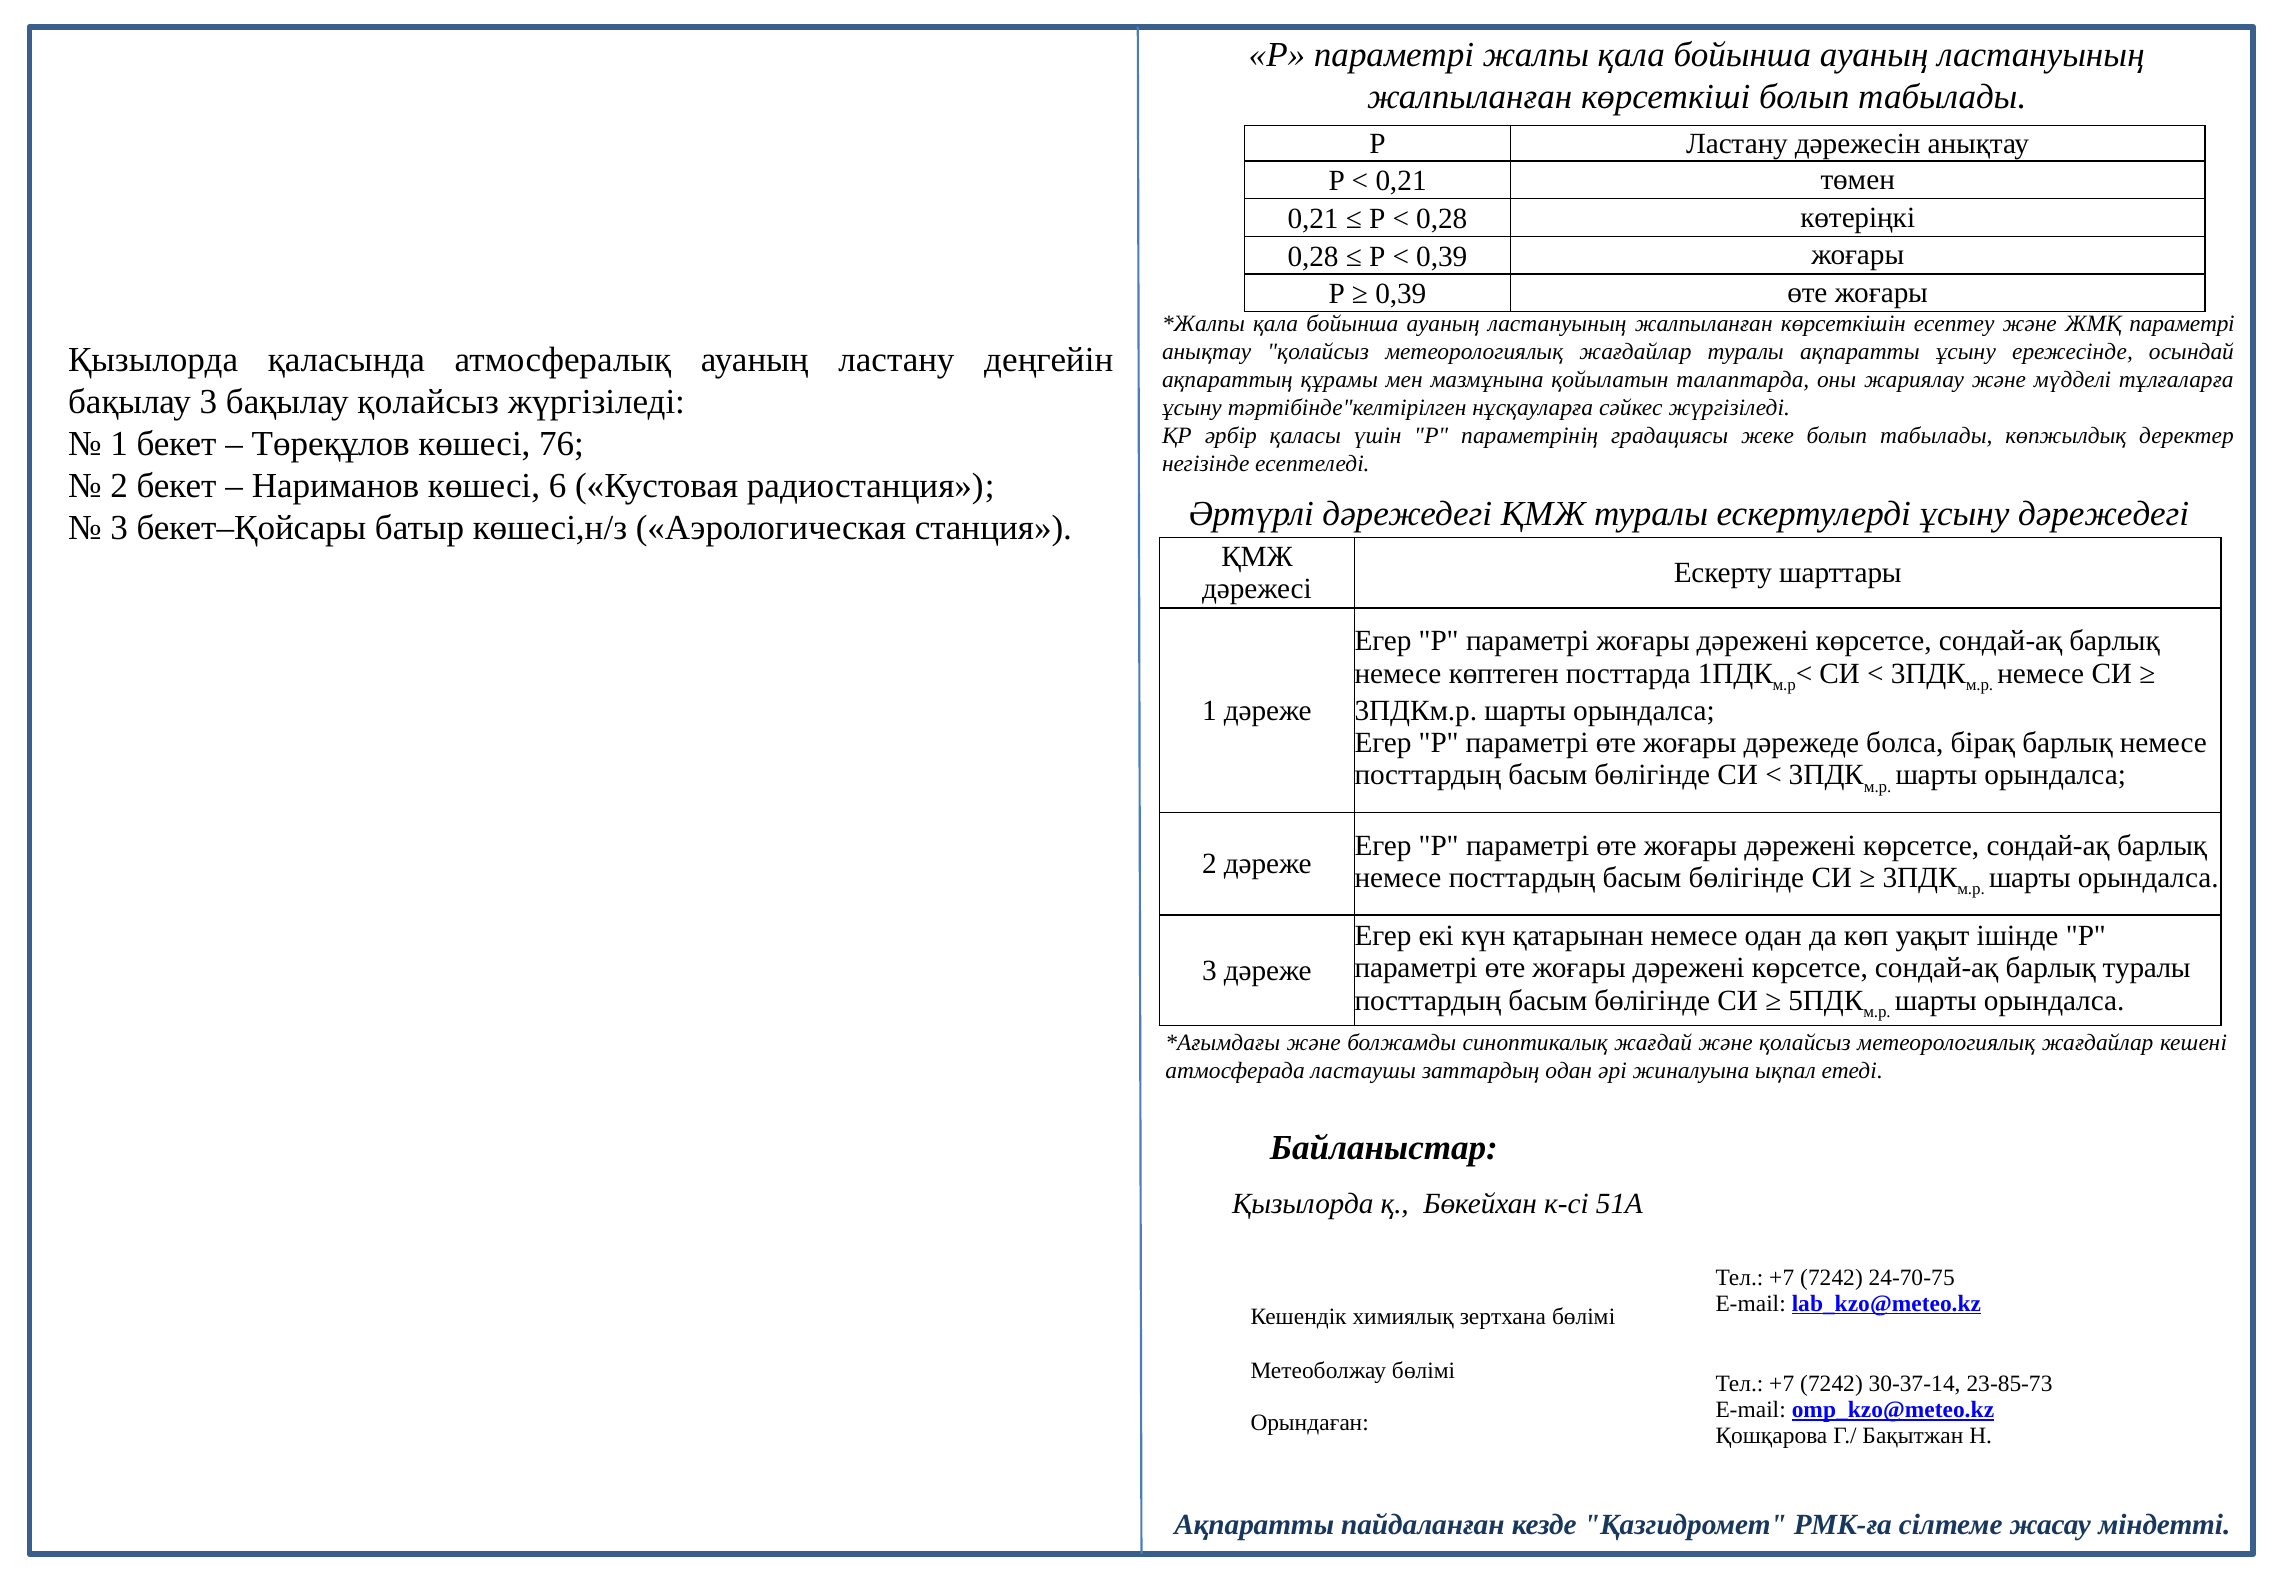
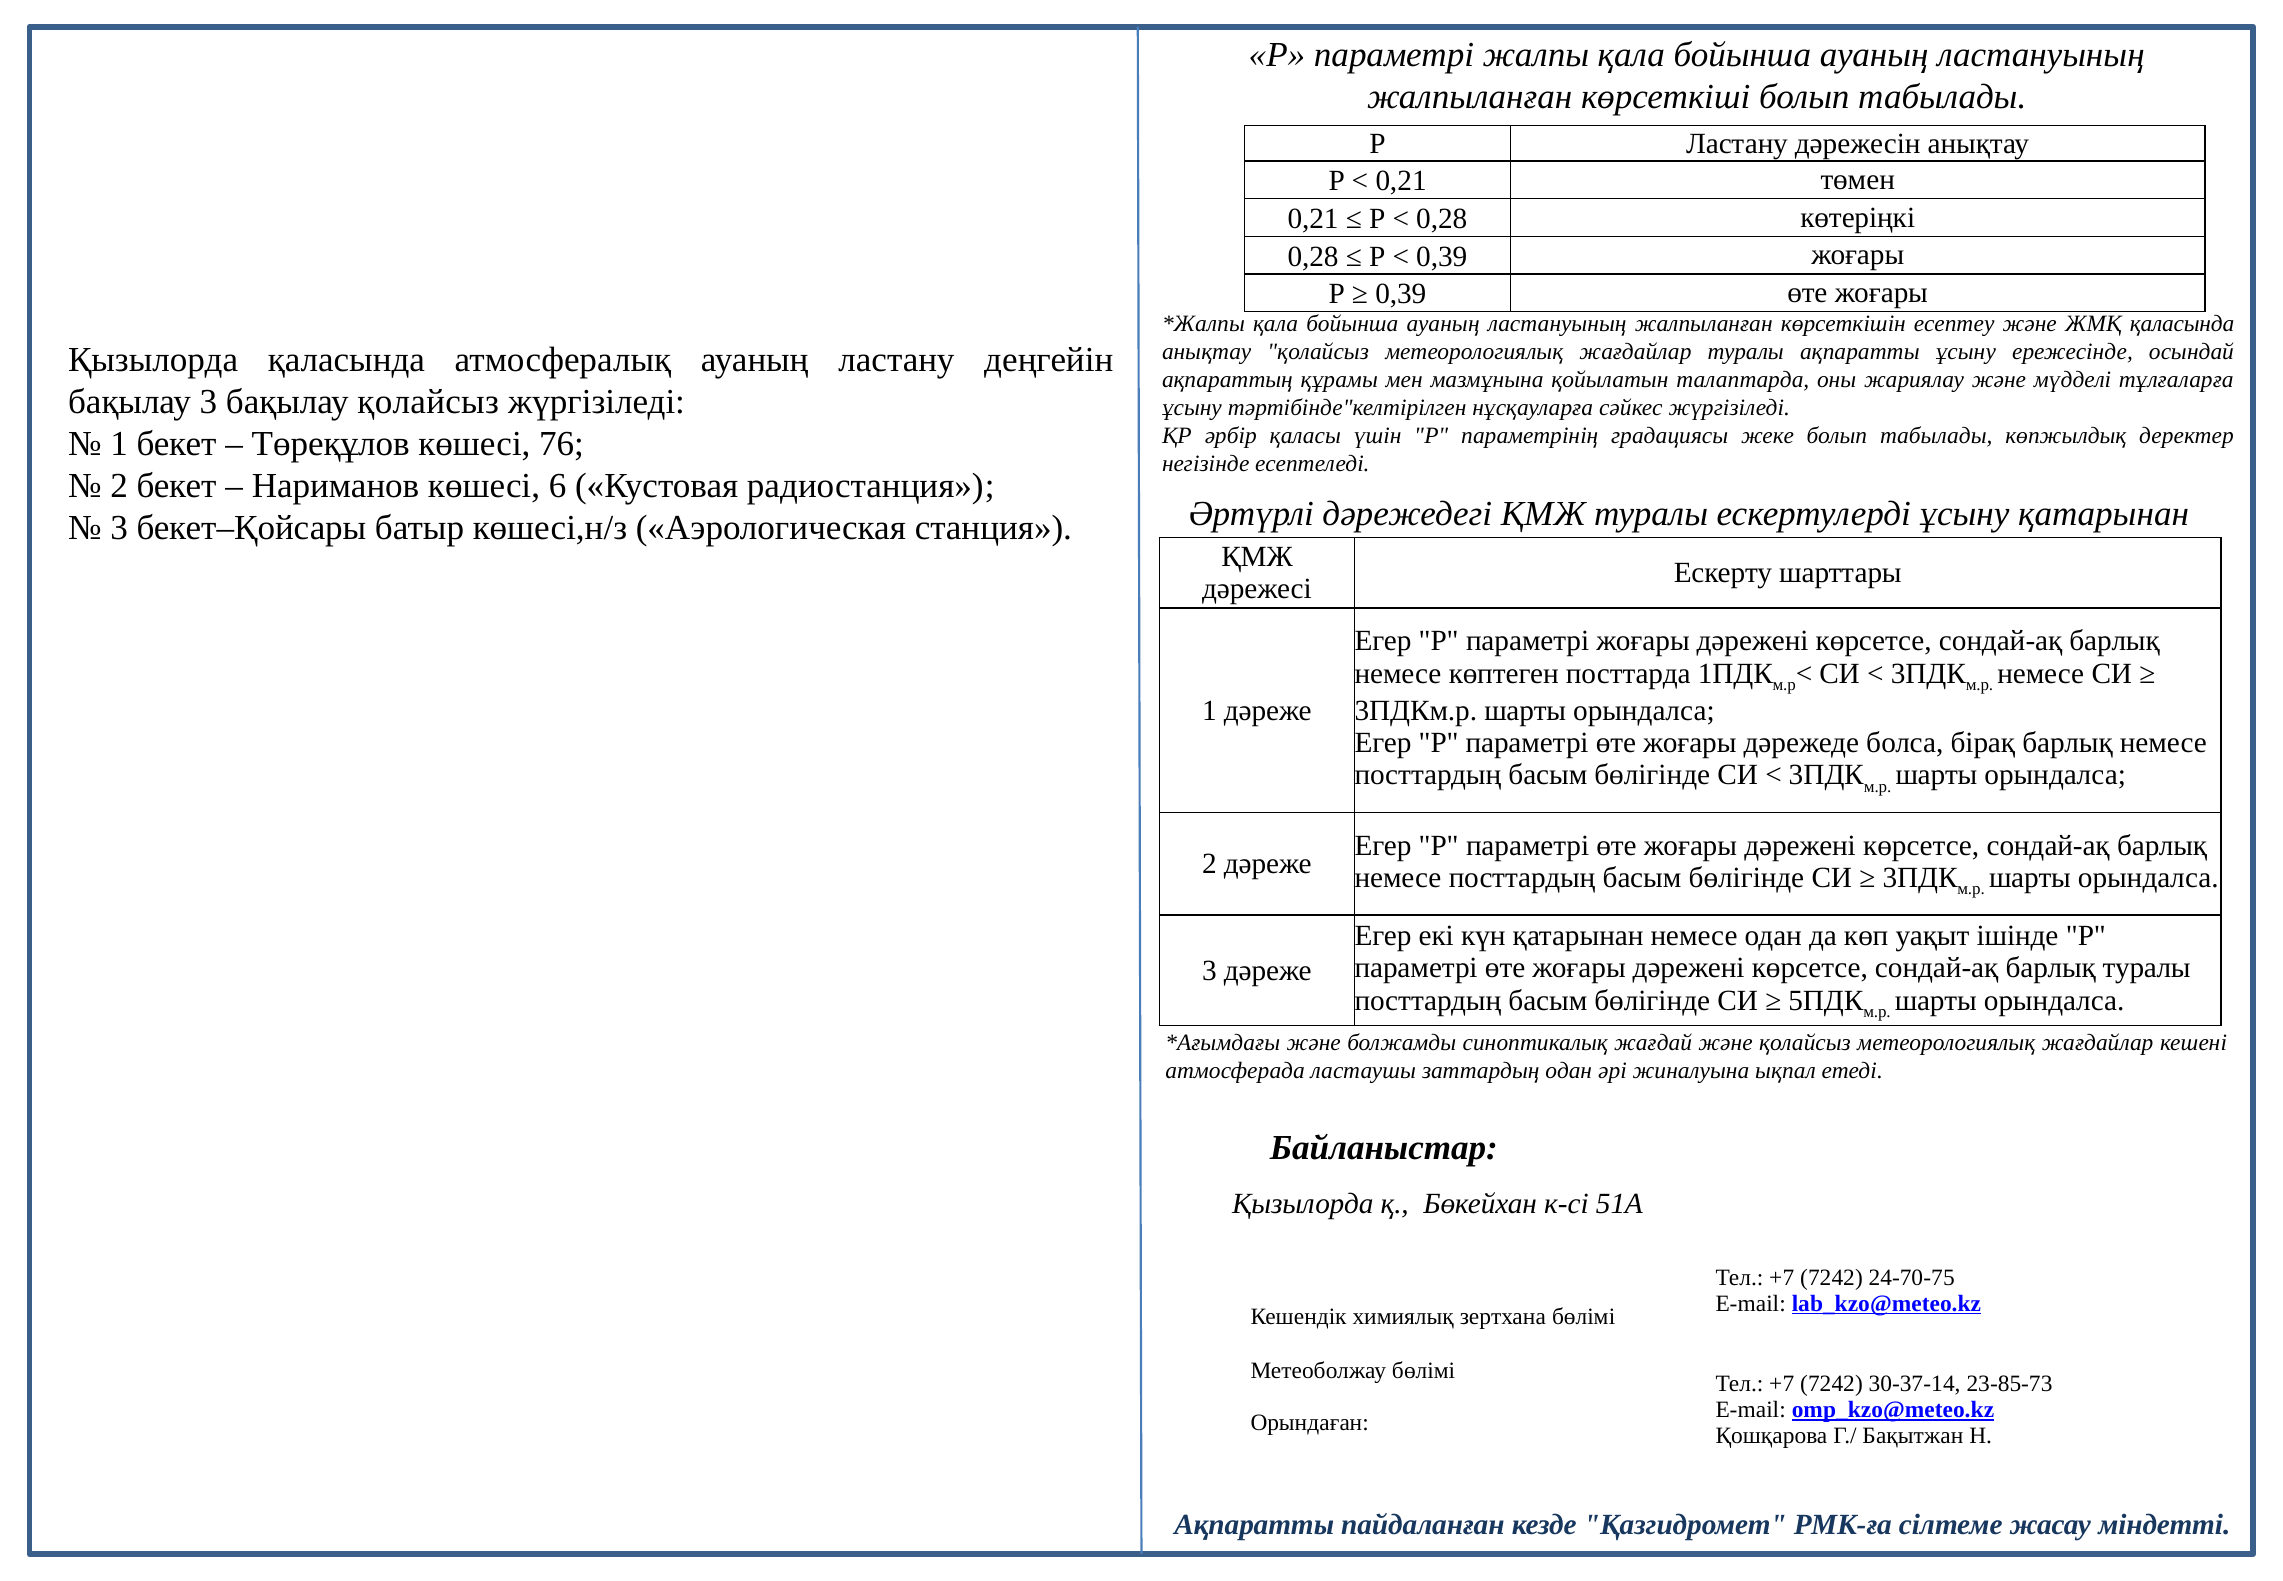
ЖМҚ параметрі: параметрі -> қаласында (2182, 324)
ұсыну дәрежедегі: дәрежедегі -> қатарынан (2104, 514)
